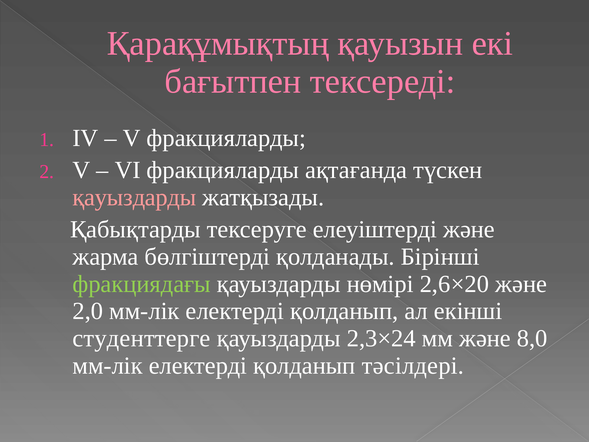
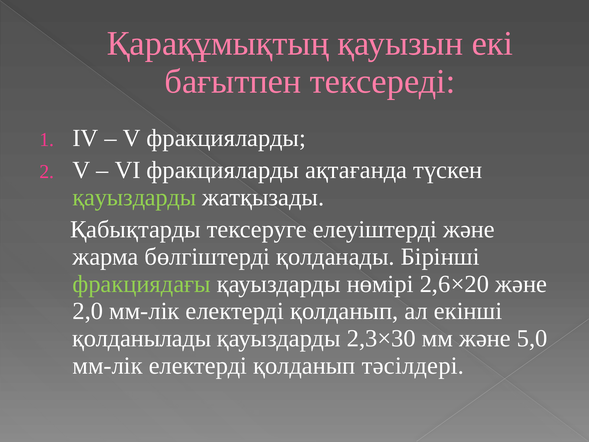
қауыздарды colour: pink -> light green (134, 197)
студенттерге: студенттерге -> қолданылады (142, 338)
2,3×24: 2,3×24 -> 2,3×30 (381, 338)
8,0: 8,0 -> 5,0 (532, 338)
